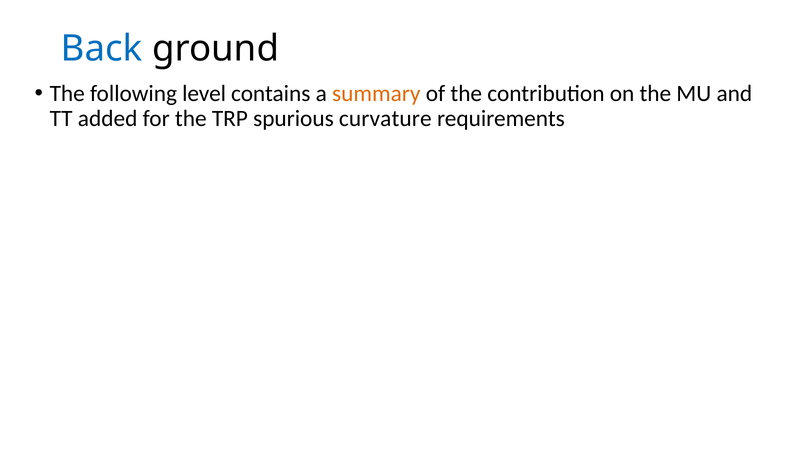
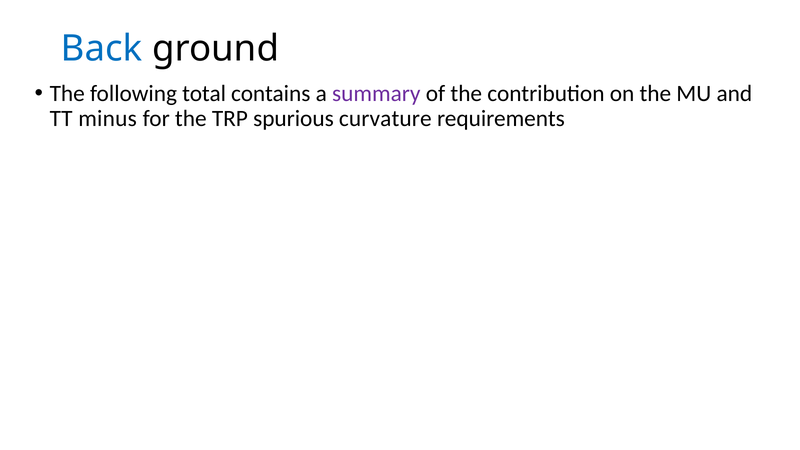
level: level -> total (204, 93)
summary colour: orange -> purple (376, 93)
added: added -> minus (108, 119)
